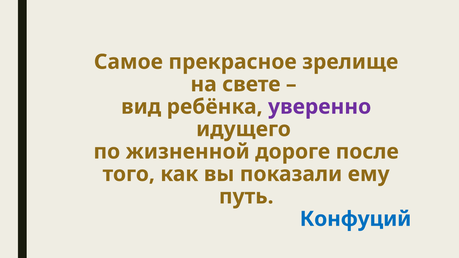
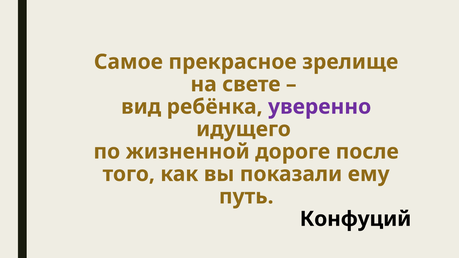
Конфуций colour: blue -> black (356, 219)
